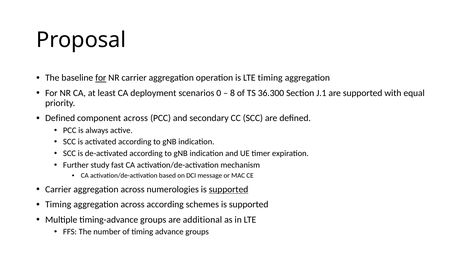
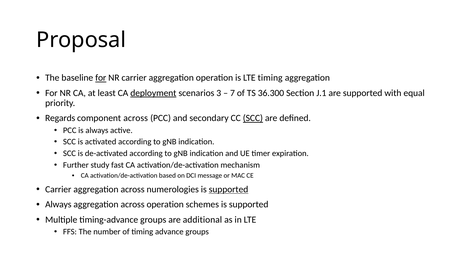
deployment underline: none -> present (153, 93)
0: 0 -> 3 (219, 93)
8: 8 -> 7 (232, 93)
Defined: Defined -> Regards (60, 119)
SCC underline: none -> present (253, 119)
Timing: Timing -> Always (58, 205)
across according: according -> operation (165, 205)
